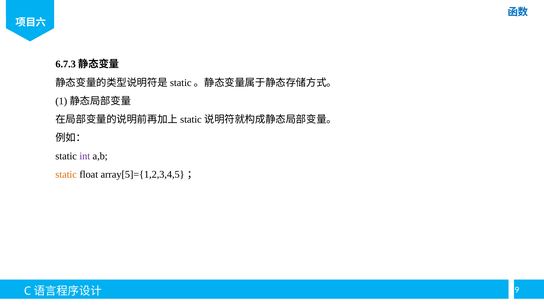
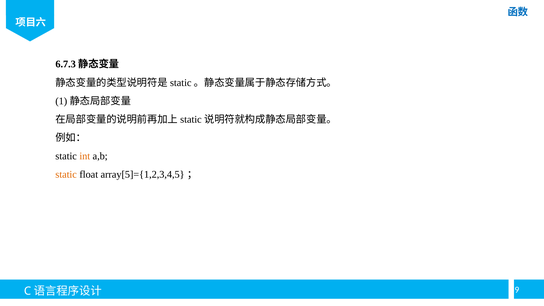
int colour: purple -> orange (85, 156)
